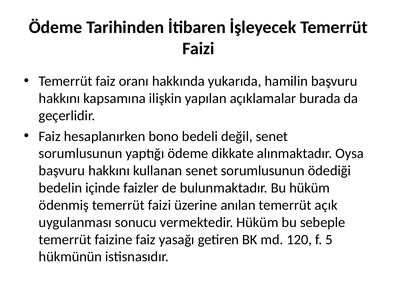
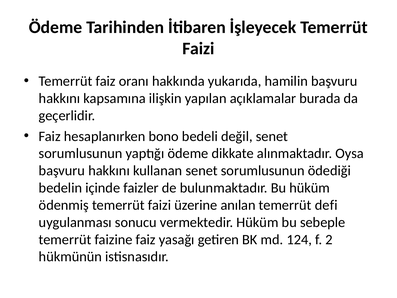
açık: açık -> defi (326, 205)
120: 120 -> 124 (299, 239)
5: 5 -> 2 (329, 239)
